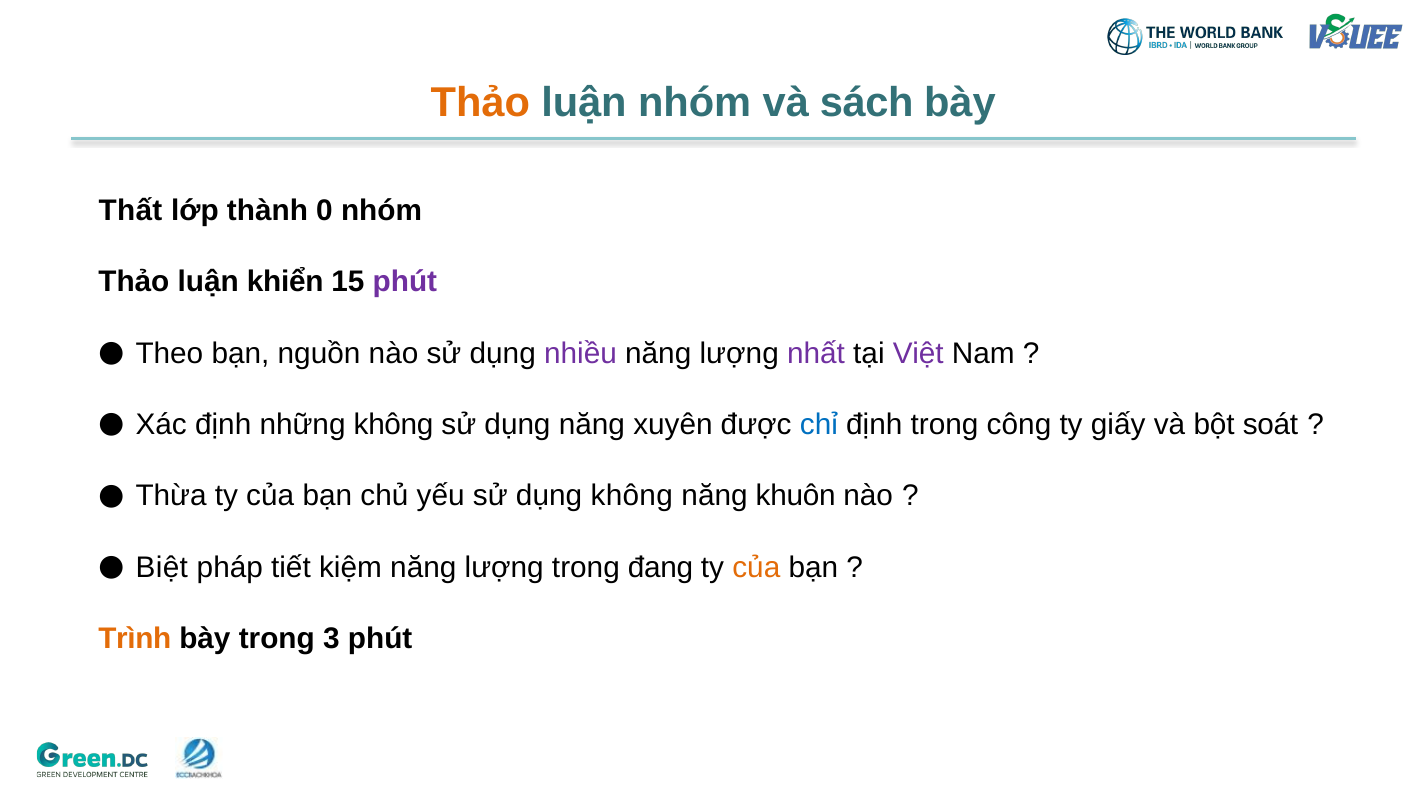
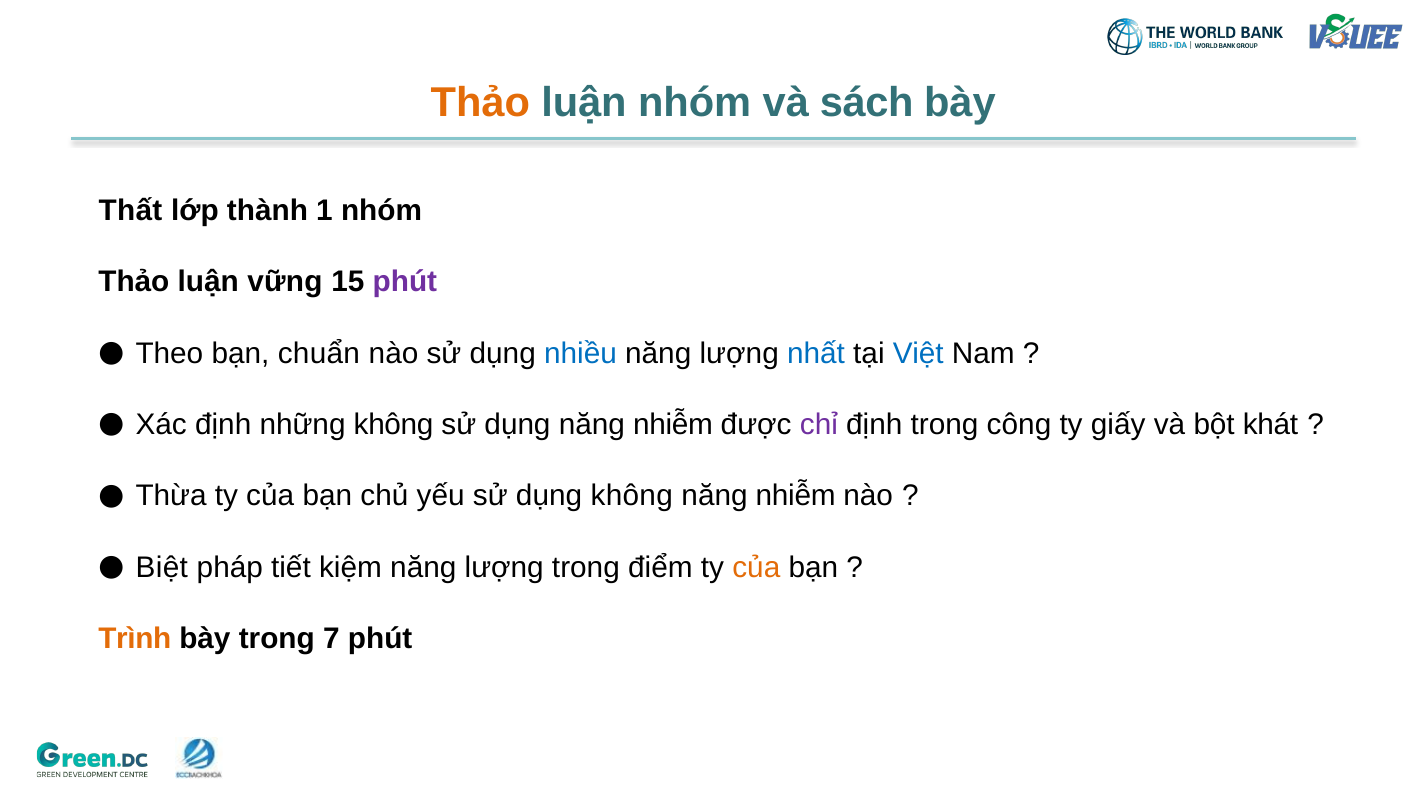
0: 0 -> 1 (324, 210)
khiển: khiển -> vững (285, 282)
nguồn: nguồn -> chuẩn (319, 353)
nhiều colour: purple -> blue (580, 353)
nhất colour: purple -> blue (816, 353)
Việt colour: purple -> blue (918, 353)
dụng năng xuyên: xuyên -> nhiễm (673, 425)
chỉ colour: blue -> purple (819, 425)
soát: soát -> khát (1270, 425)
khuôn: khuôn -> nhiễm (796, 496)
đang: đang -> điểm (660, 567)
3: 3 -> 7 (331, 639)
